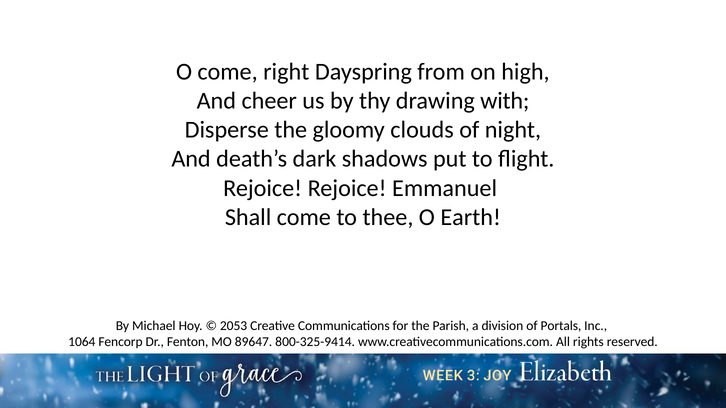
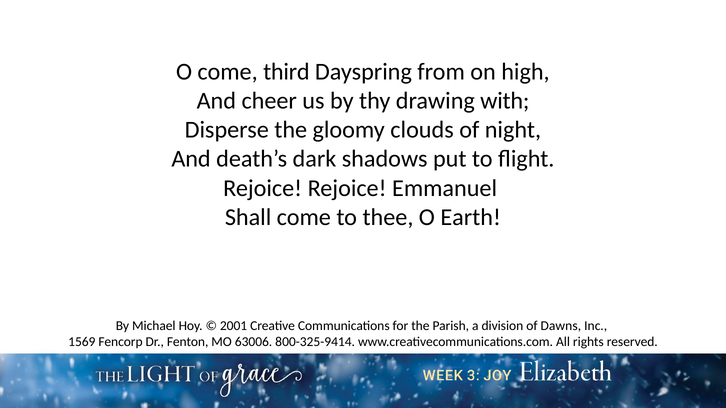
right: right -> third (286, 72)
2053: 2053 -> 2001 (234, 326)
Portals: Portals -> Dawns (561, 326)
1064: 1064 -> 1569 (82, 342)
89647: 89647 -> 63006 (254, 342)
